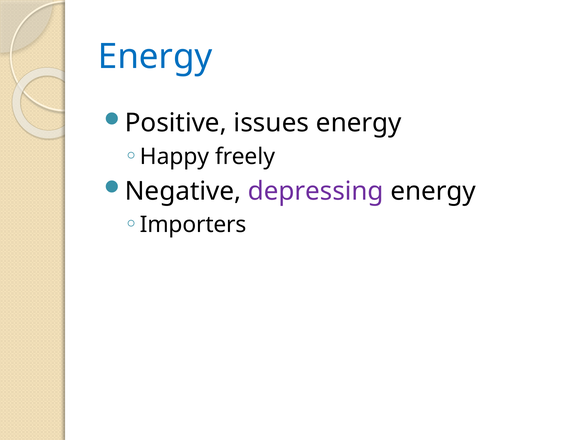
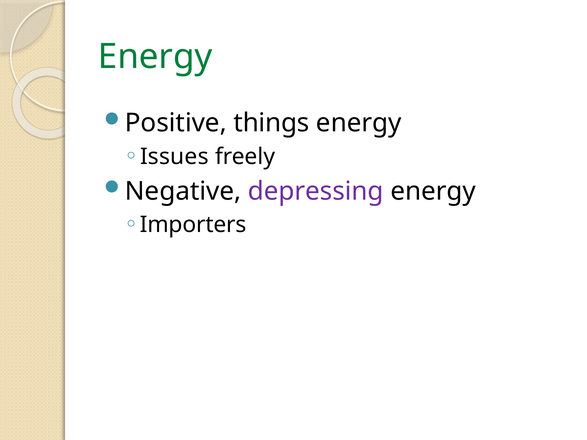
Energy colour: blue -> green (155, 57)
issues: issues -> things (271, 123)
Happy: Happy -> Issues (174, 157)
